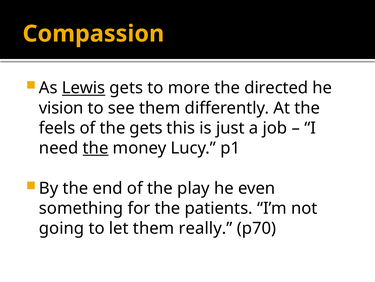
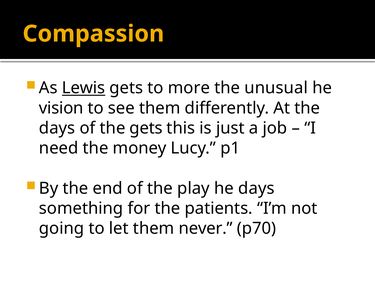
directed: directed -> unusual (276, 88)
feels: feels -> days (57, 128)
the underline: present -> none (96, 148)
he even: even -> days (256, 188)
really: really -> never (206, 228)
